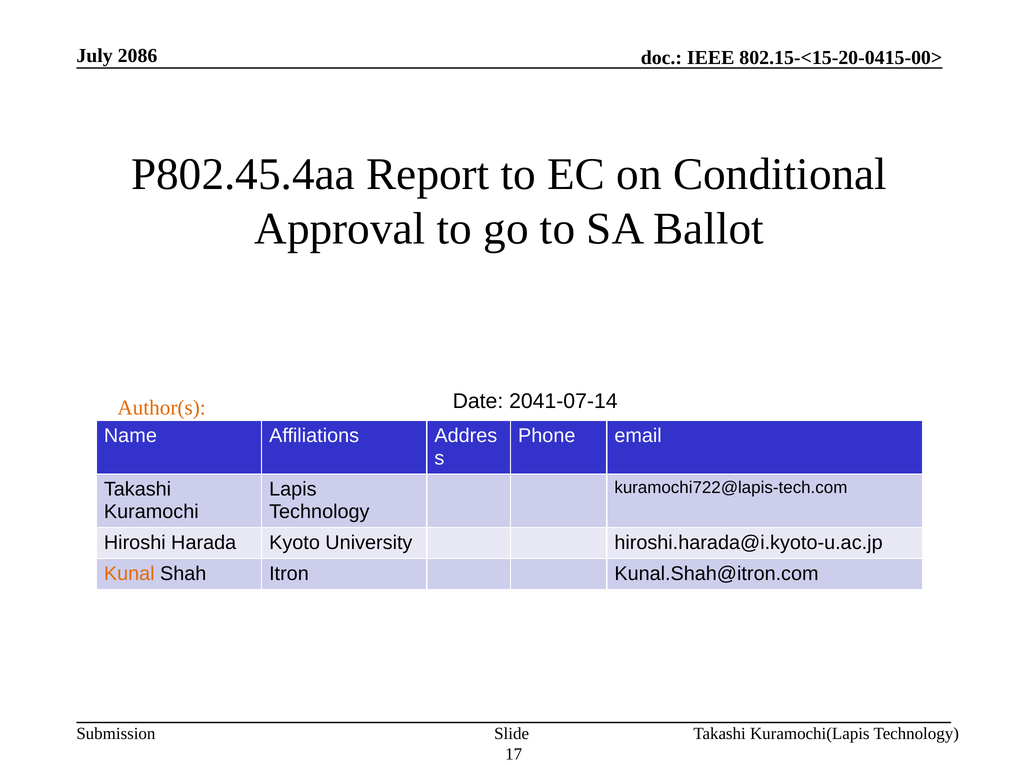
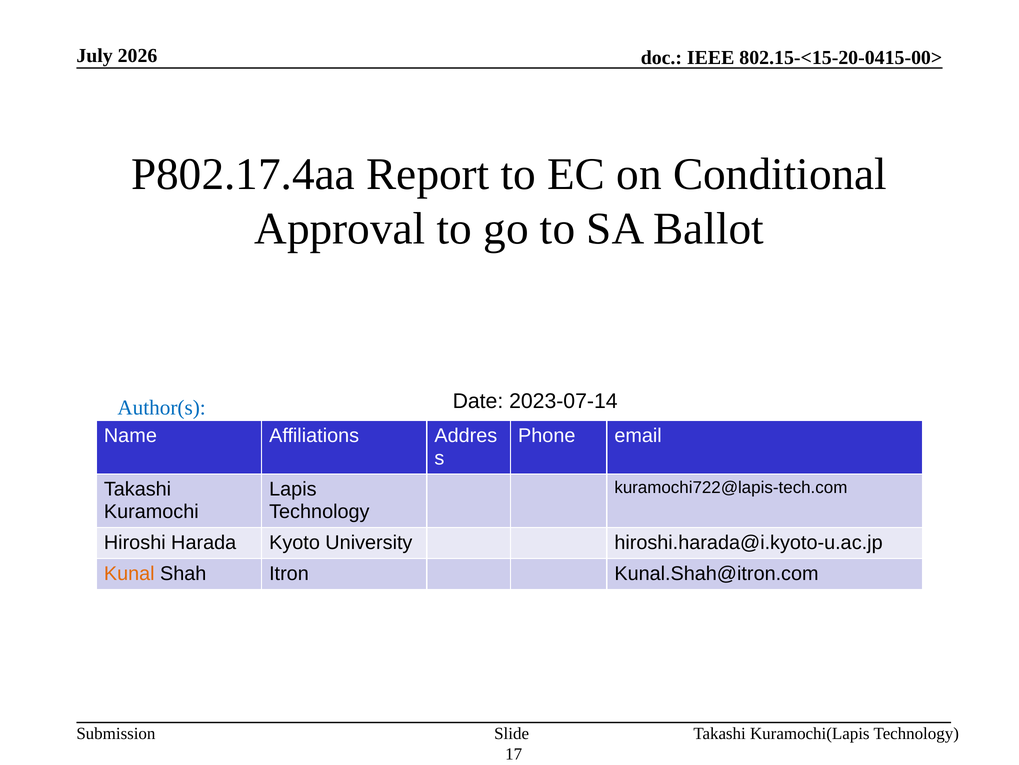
2086: 2086 -> 2026 (138, 56)
P802.45.4aa: P802.45.4aa -> P802.17.4aa (243, 174)
2041-07-14: 2041-07-14 -> 2023-07-14 (563, 401)
Author(s colour: orange -> blue (162, 407)
